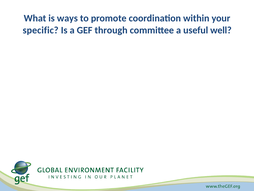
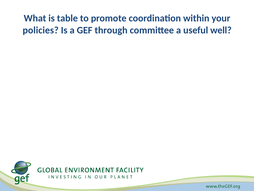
ways: ways -> table (67, 18)
specific: specific -> policies (41, 30)
